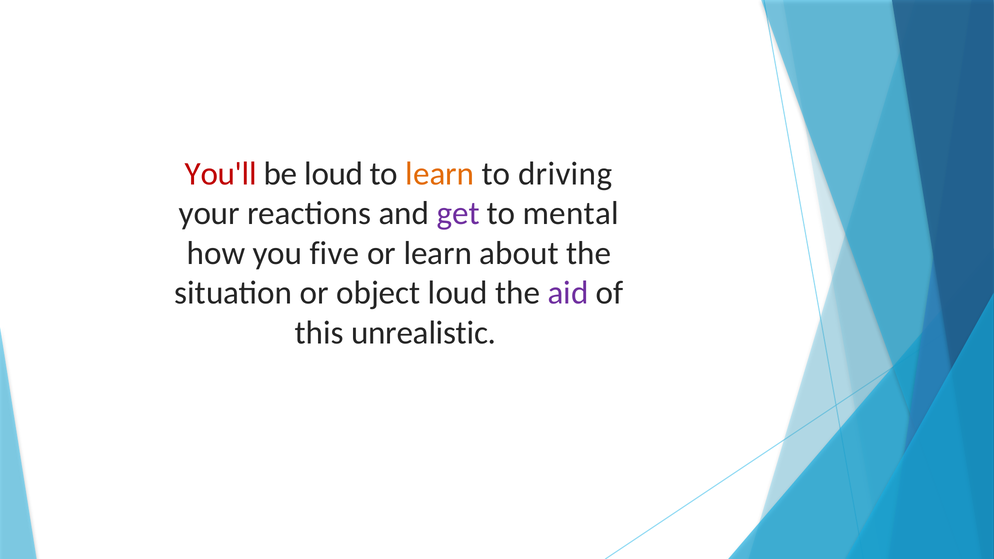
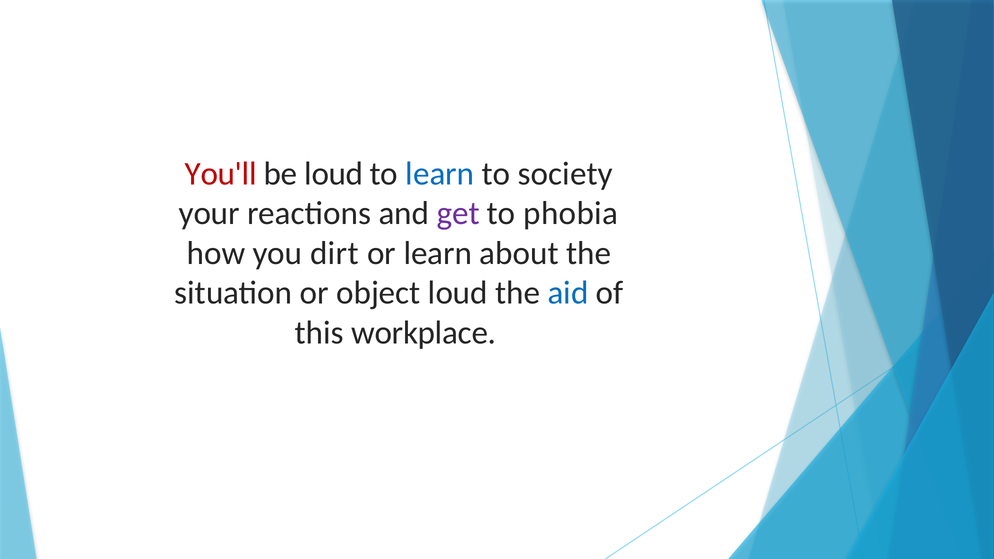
learn colour: orange -> blue (440, 174)
driving: driving -> society (565, 174)
mental: mental -> phobia (571, 213)
five: five -> dirt (334, 253)
aid colour: purple -> blue (568, 293)
unrealistic: unrealistic -> workplace (424, 333)
